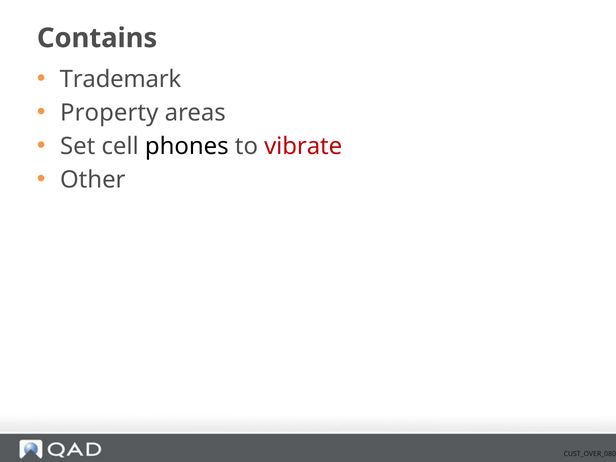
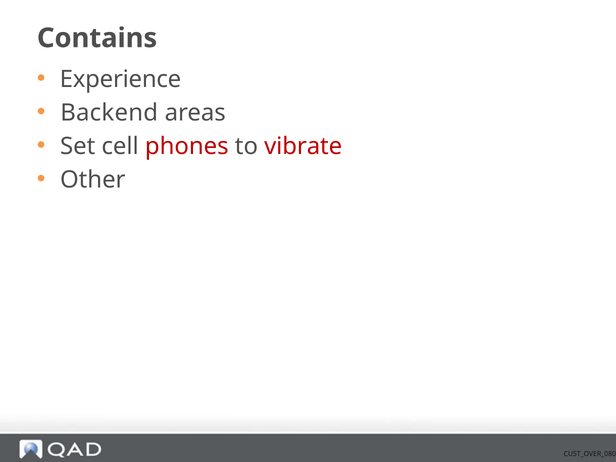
Trademark: Trademark -> Experience (120, 79)
Property: Property -> Backend (109, 113)
phones colour: black -> red (187, 146)
